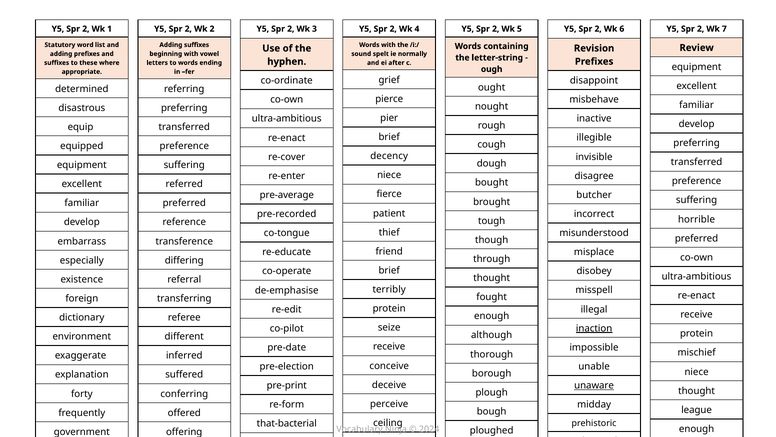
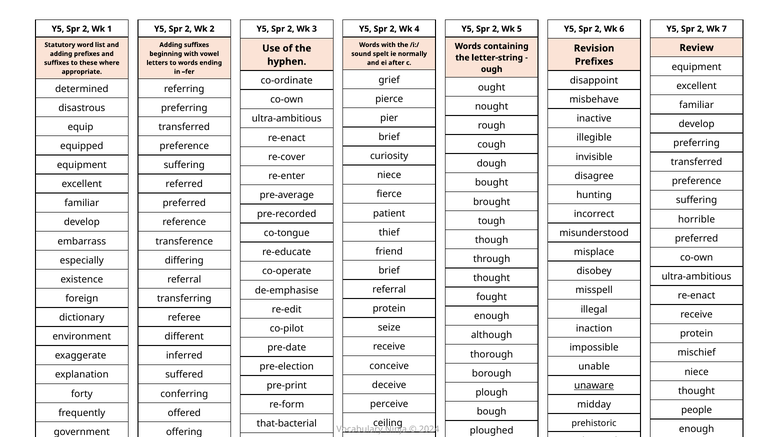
decency: decency -> curiosity (389, 156)
butcher: butcher -> hunting (594, 195)
terribly: terribly -> referral (389, 289)
inaction underline: present -> none (594, 328)
league: league -> people (697, 409)
